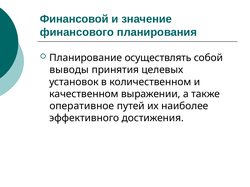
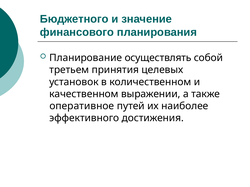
Финансовой: Финансовой -> Бюджетного (74, 19)
выводы: выводы -> третьем (69, 70)
